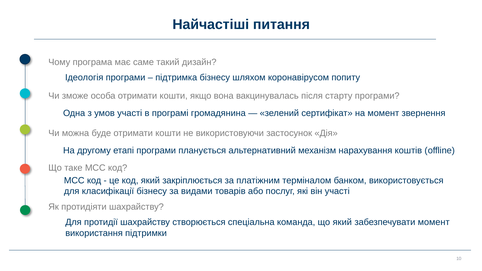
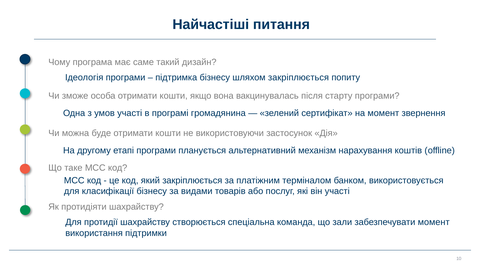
шляхом коронавірусом: коронавірусом -> закріплюється (298, 77)
що який: який -> зали (342, 222)
